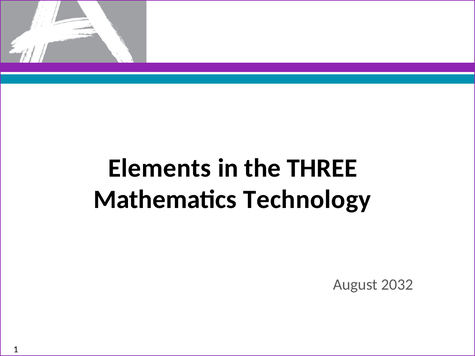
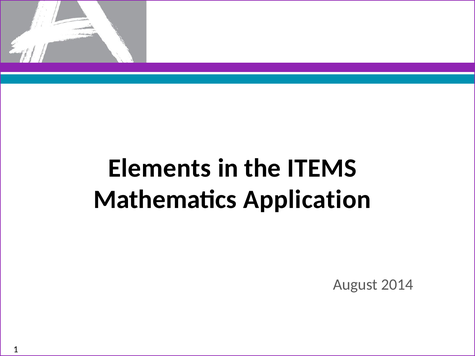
THREE: THREE -> ITEMS (322, 168)
Technology: Technology -> Application (307, 200)
2032: 2032 -> 2014 (397, 285)
